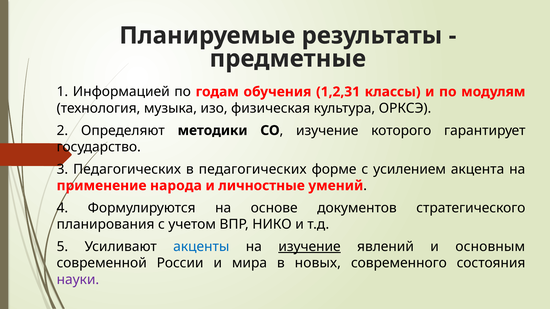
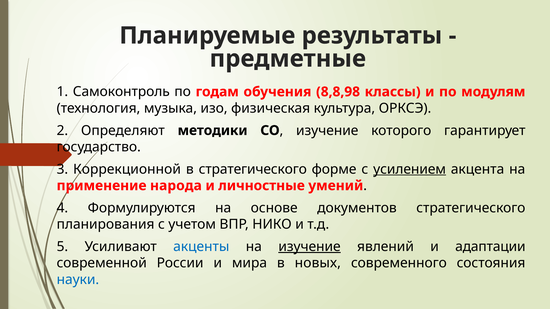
Информацией: Информацией -> Самоконтроль (121, 92)
1,2,31: 1,2,31 -> 8,8,98 (338, 92)
3 Педагогических: Педагогических -> Коррекционной (127, 169)
в педагогических: педагогических -> стратегического (253, 169)
усилением underline: none -> present (410, 169)
основным: основным -> адаптации (490, 247)
науки colour: purple -> blue (78, 280)
